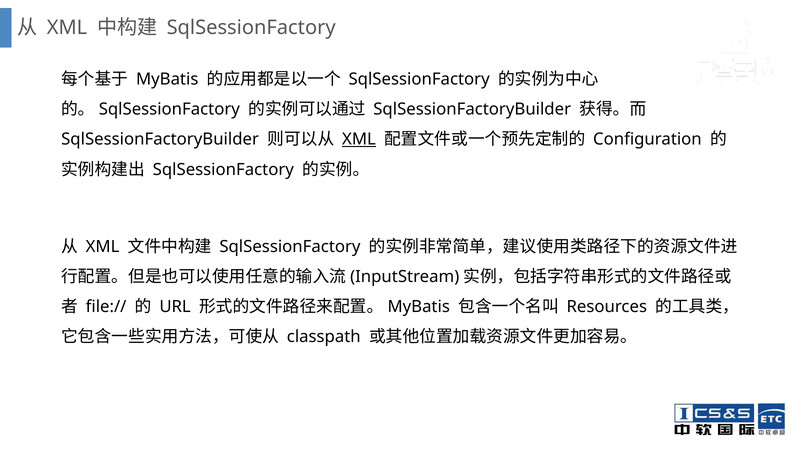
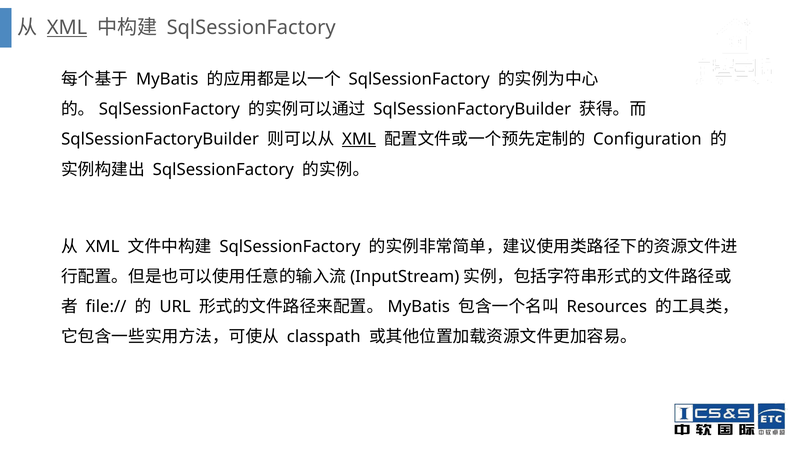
XML underline: none -> present (67, 28)
